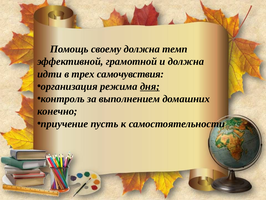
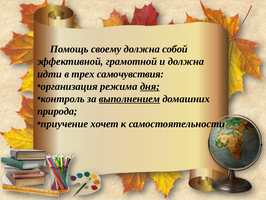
темп: темп -> собой (175, 49)
выполнением underline: none -> present (129, 99)
конечно: конечно -> природа (57, 111)
пусть: пусть -> хочет (105, 123)
